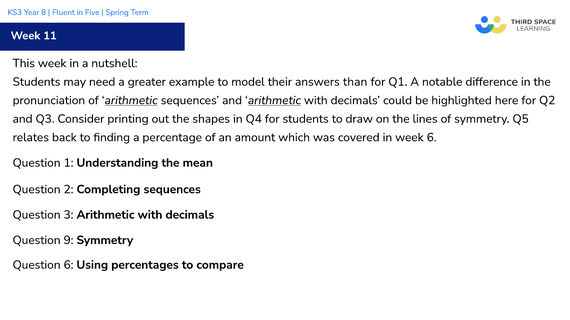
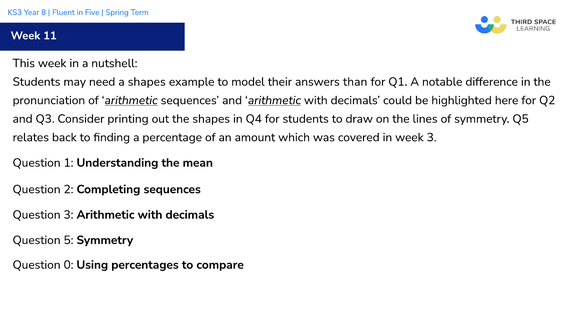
a greater: greater -> shapes (147, 82)
week 6: 6 -> 3 (432, 138)
9: 9 -> 5 (68, 241)
Question 6: 6 -> 0 (69, 265)
